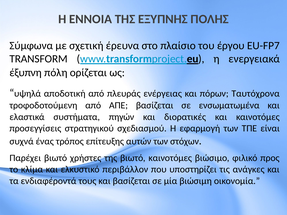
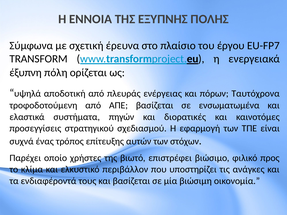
Παρέχει βιωτό: βιωτό -> οποίο (56, 158)
βιωτό καινοτόμες: καινοτόμες -> επιστρέφει (170, 158)
